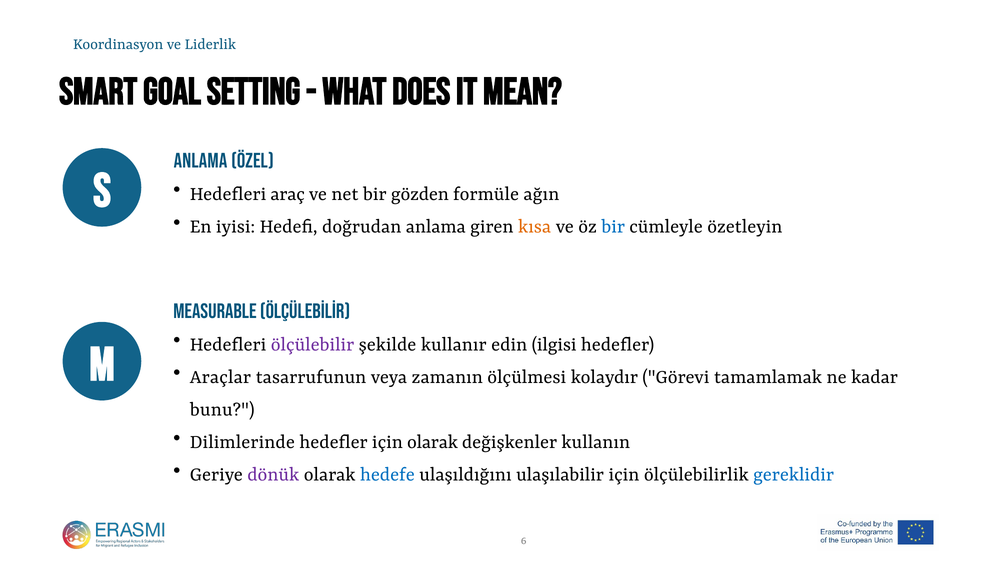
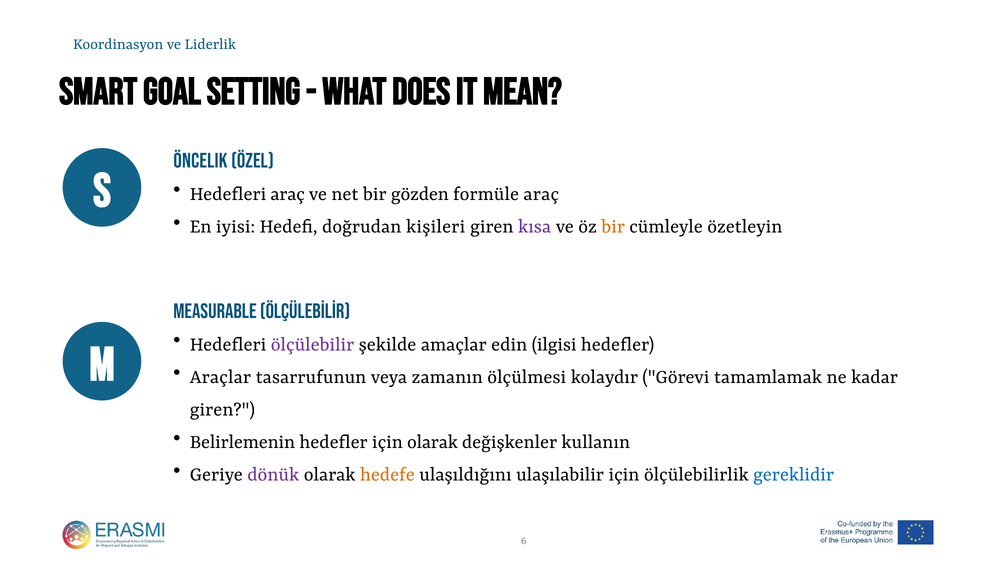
Anlama: Anlama -> Öncelik (200, 161)
formüle ağın: ağın -> araç (541, 194)
doğrudan anlama: anlama -> kişileri (436, 226)
kısa colour: orange -> purple (535, 226)
bir colour: blue -> orange (613, 226)
kullanır: kullanır -> amaçlar (454, 344)
bunu: bunu -> giren (222, 409)
Dilimlerinde: Dilimlerinde -> Belirlemenin (242, 442)
hedefe colour: blue -> orange (387, 474)
